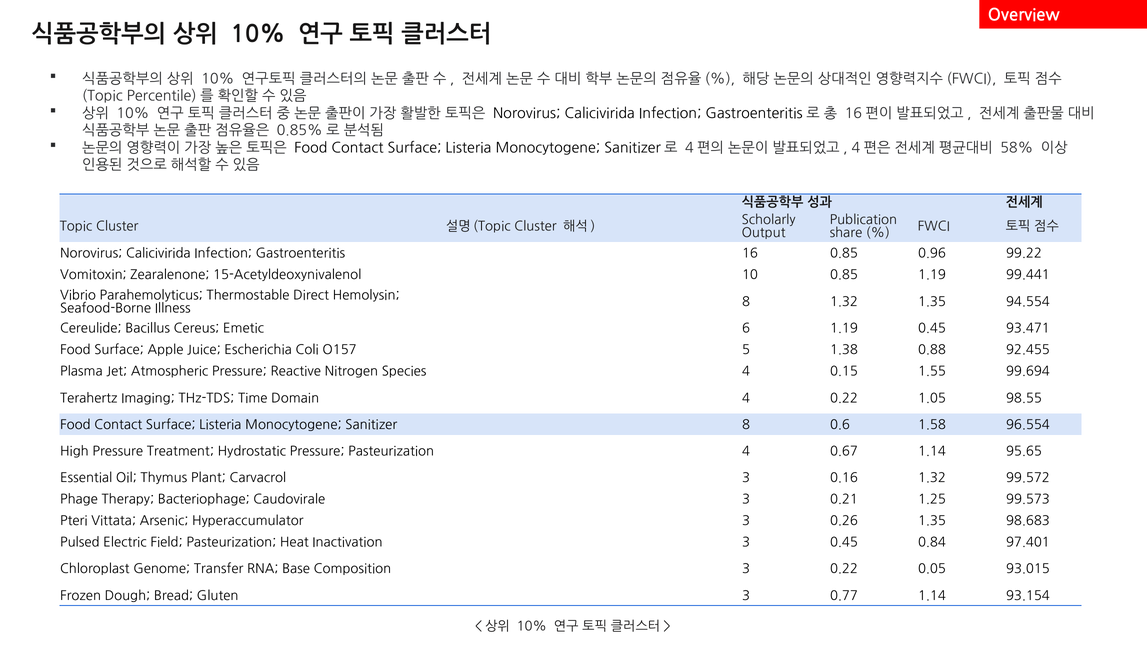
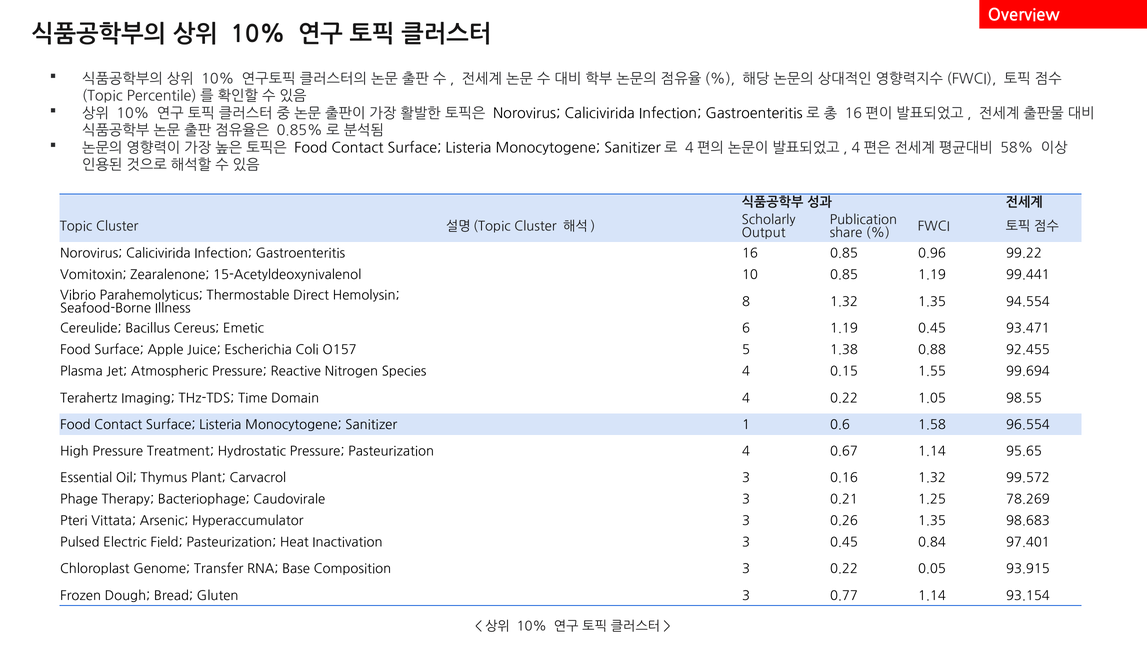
Sanitizer 8: 8 -> 1 (746, 425)
99.573: 99.573 -> 78.269 (1028, 499)
93.015: 93.015 -> 93.915 (1028, 569)
